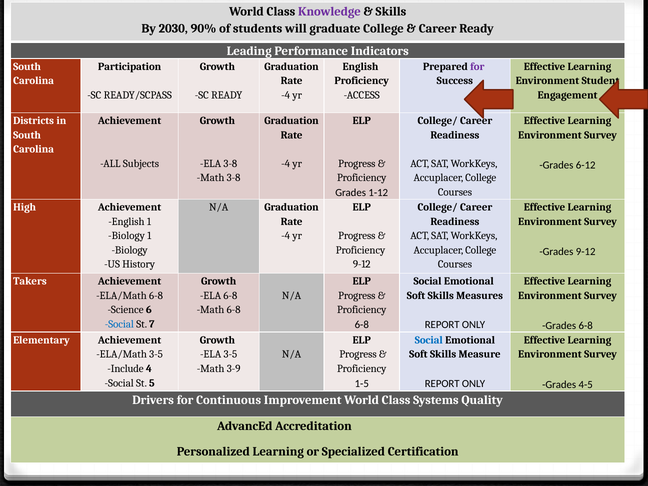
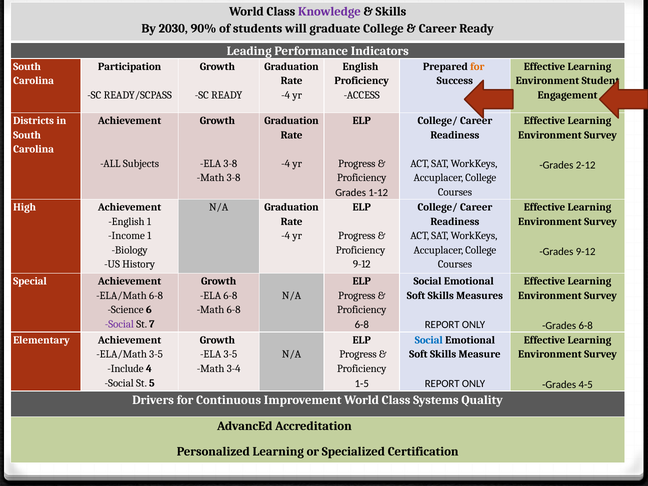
for colour: purple -> orange (477, 66)
6-12: 6-12 -> 2-12 (586, 165)
Biology: Biology -> Income (126, 236)
Takers: Takers -> Special (30, 281)
Social colour: blue -> purple (119, 324)
3-9: 3-9 -> 3-4 (234, 369)
